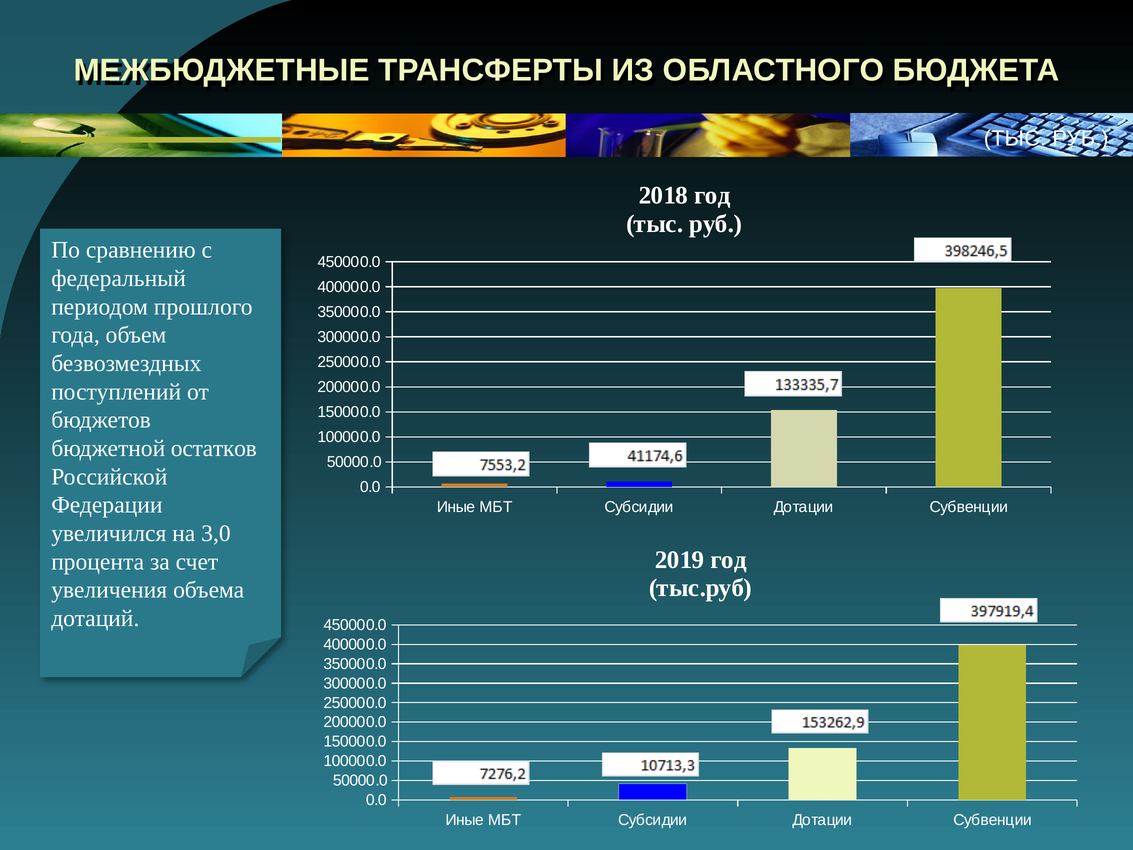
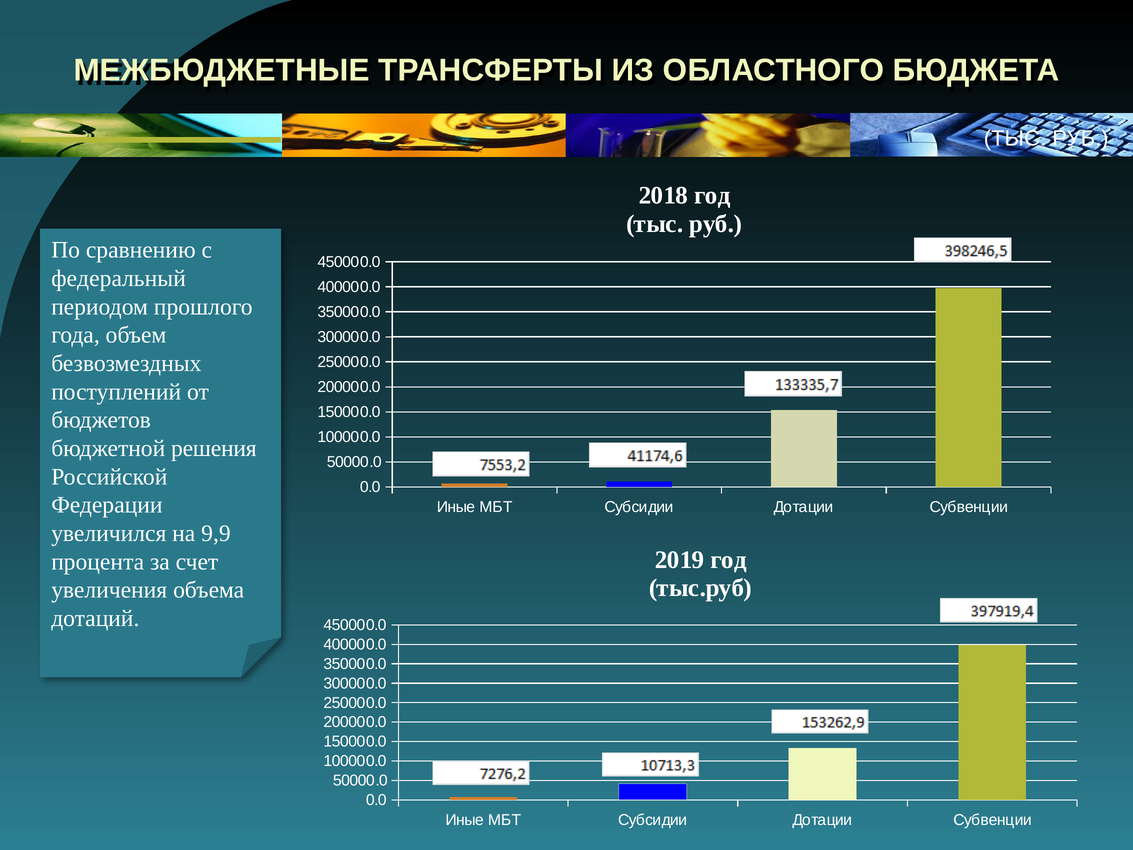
остатков: остатков -> решения (214, 448)
3,0: 3,0 -> 9,9 (216, 533)
